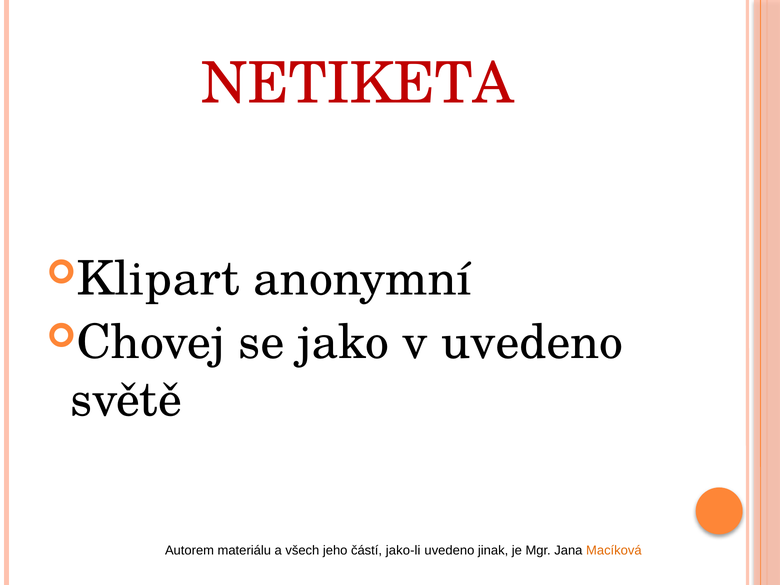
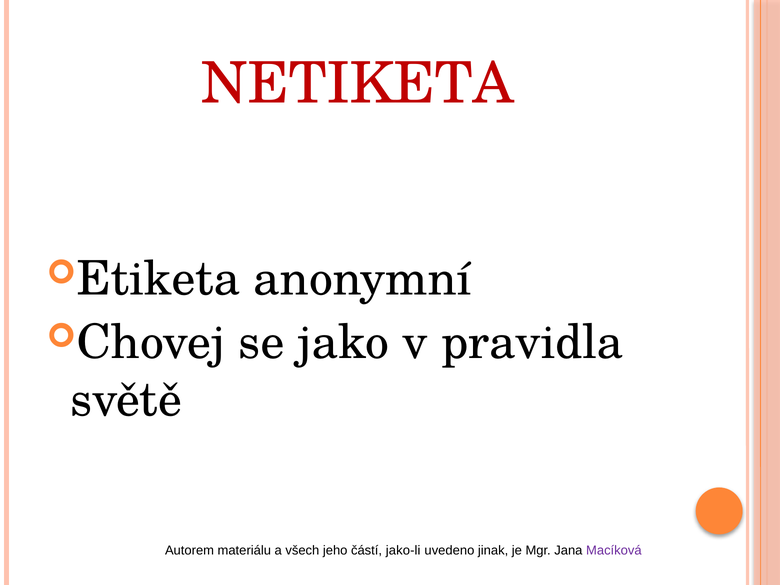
Klipart: Klipart -> Etiketa (158, 279)
v uvedeno: uvedeno -> pravidla (532, 343)
Macíková colour: orange -> purple (614, 550)
